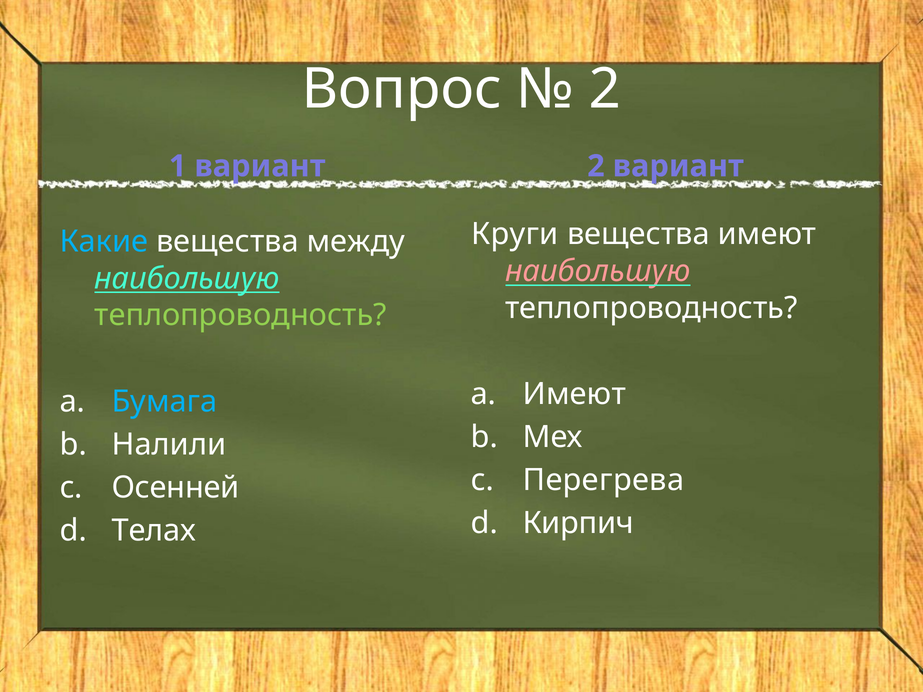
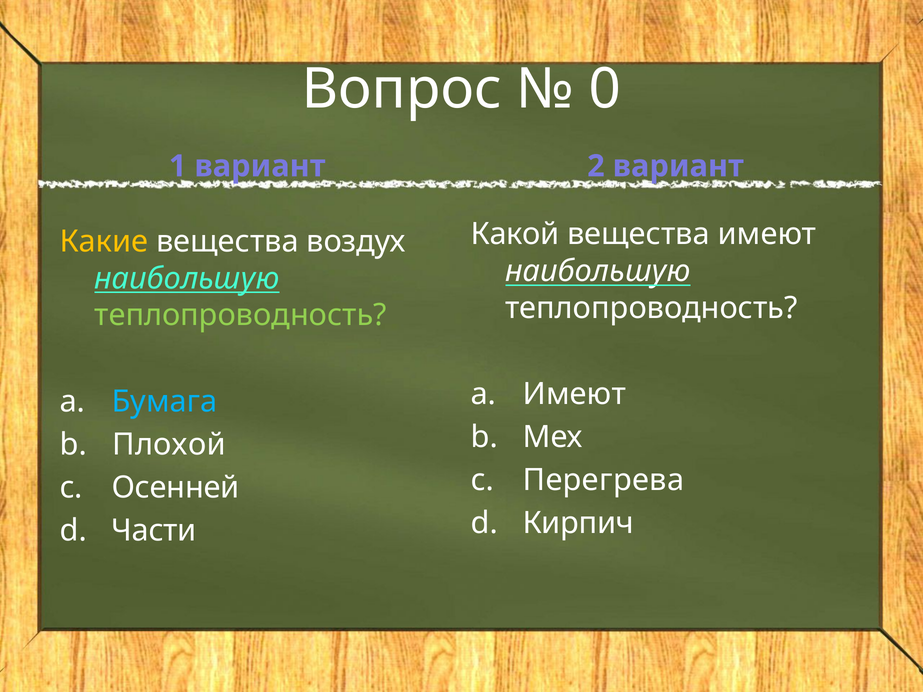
2: 2 -> 0 (605, 89)
Круги: Круги -> Какой (515, 234)
Какие colour: light blue -> yellow (104, 242)
между: между -> воздух (356, 242)
наибольшую colour: pink -> white (598, 271)
Налили: Налили -> Плохой (169, 445)
Телах: Телах -> Части (154, 531)
